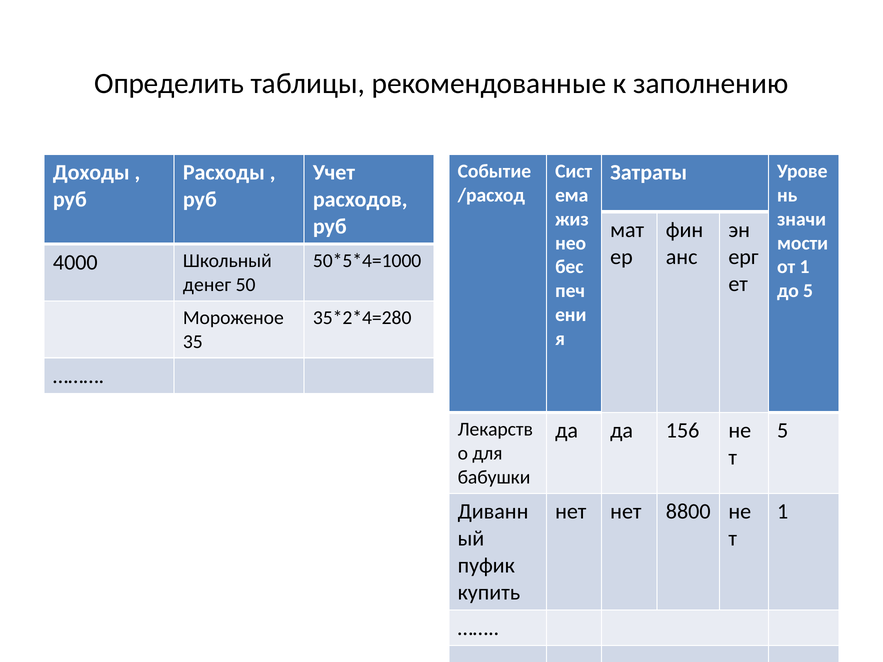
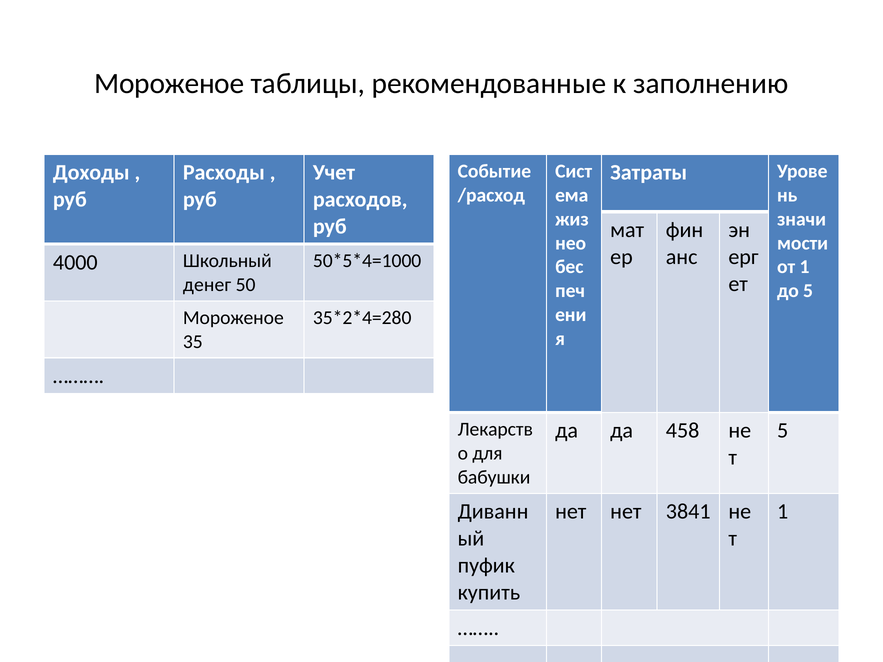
Определить: Определить -> Мороженое (169, 84)
156: 156 -> 458 (683, 431)
8800: 8800 -> 3841 (688, 512)
